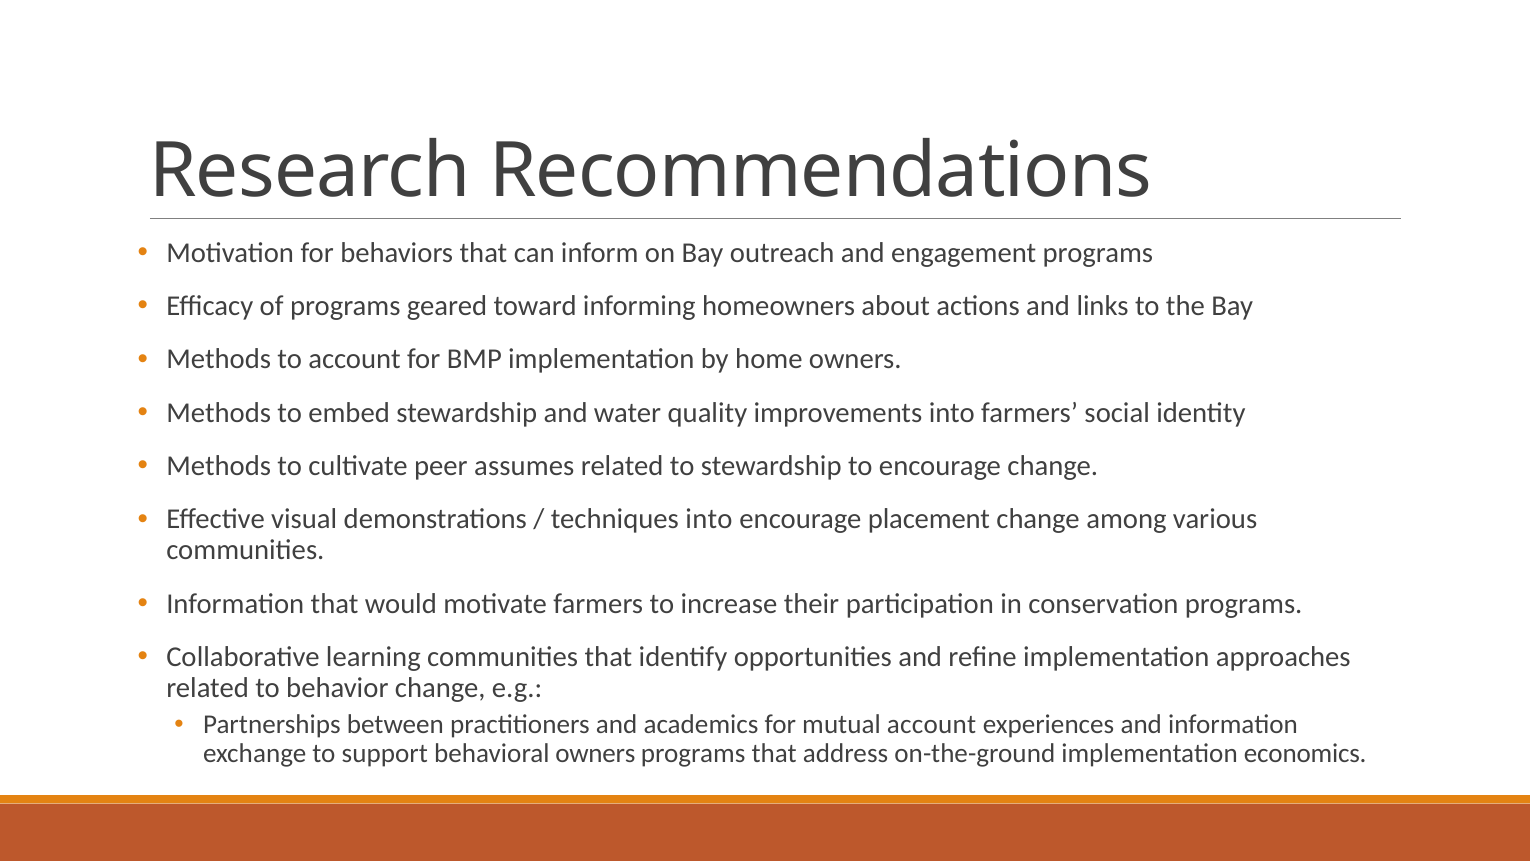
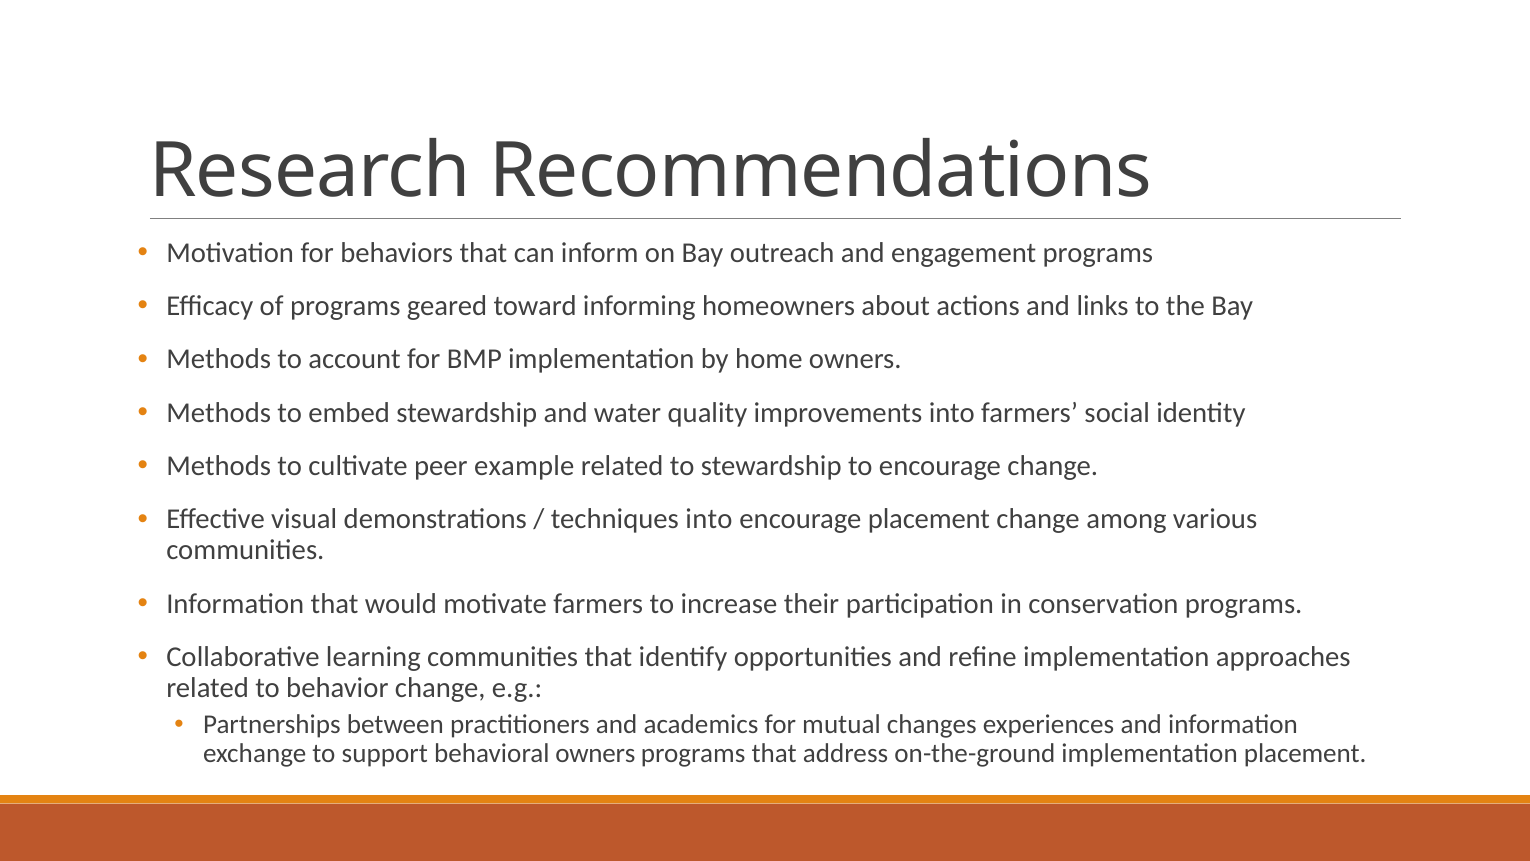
assumes: assumes -> example (524, 466)
mutual account: account -> changes (932, 724)
implementation economics: economics -> placement (1305, 754)
